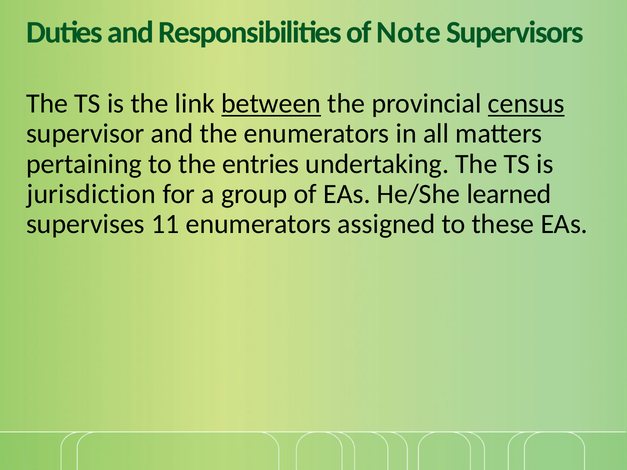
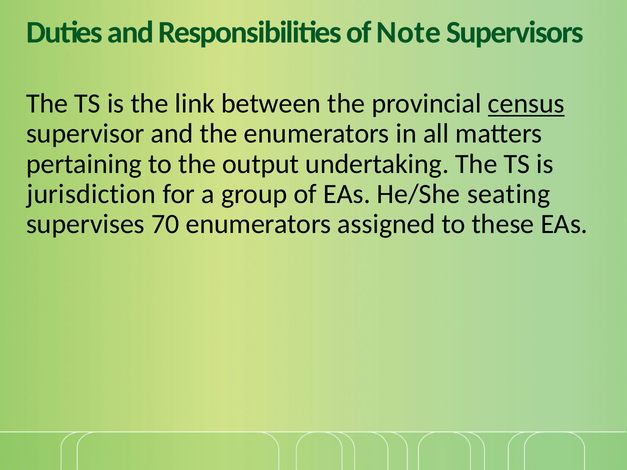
between underline: present -> none (271, 104)
entries: entries -> output (261, 164)
learned: learned -> seating (509, 194)
11: 11 -> 70 (165, 224)
